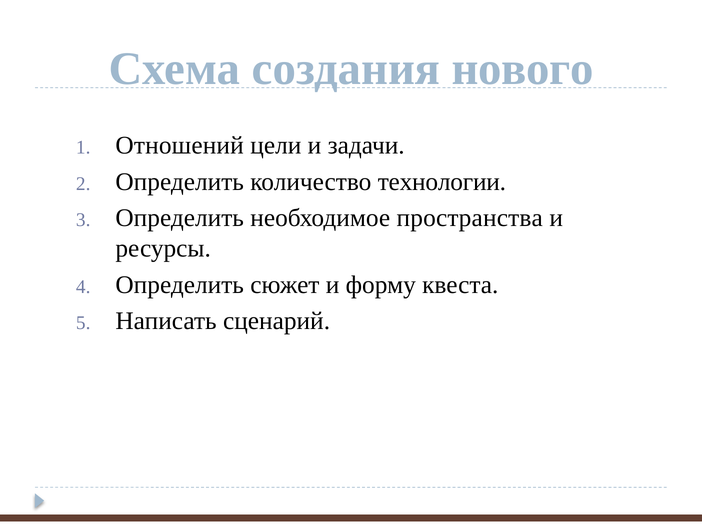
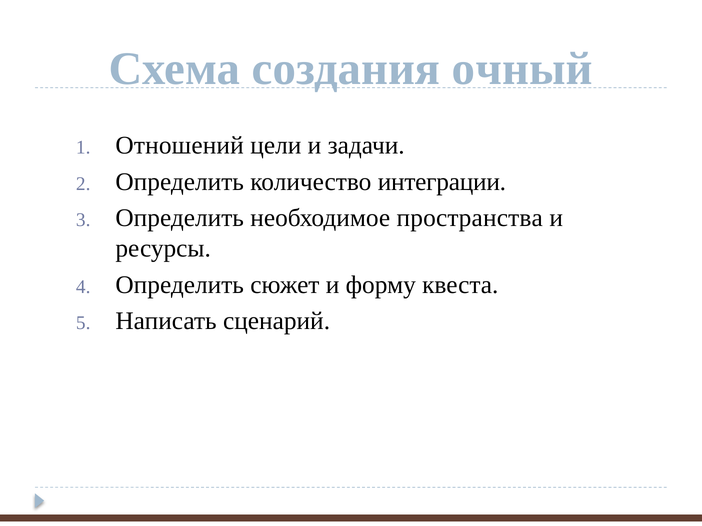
нового: нового -> очный (522, 69)
технологии: технологии -> интеграции (442, 182)
